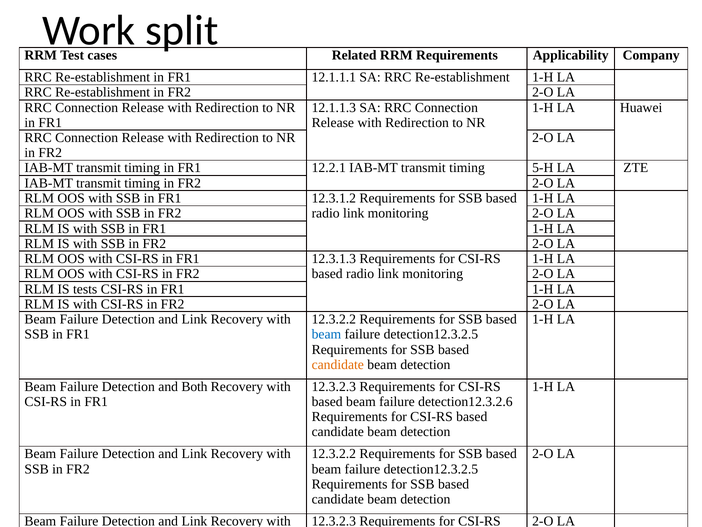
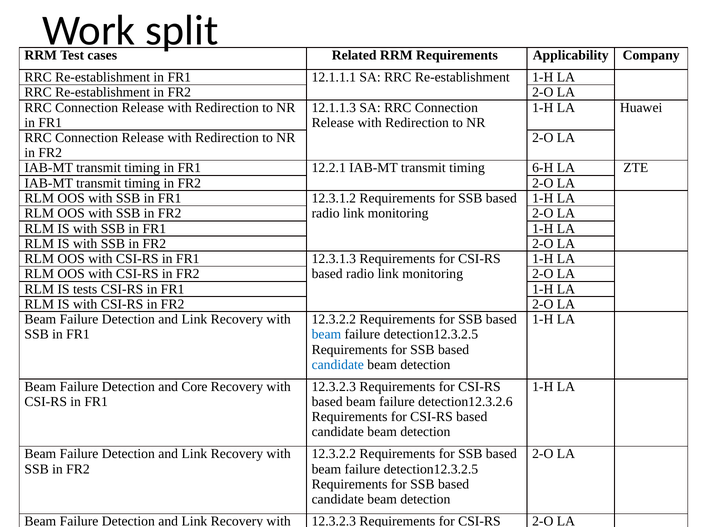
5-H: 5-H -> 6-H (543, 168)
candidate colour: orange -> blue (338, 364)
Both: Both -> Core (194, 386)
